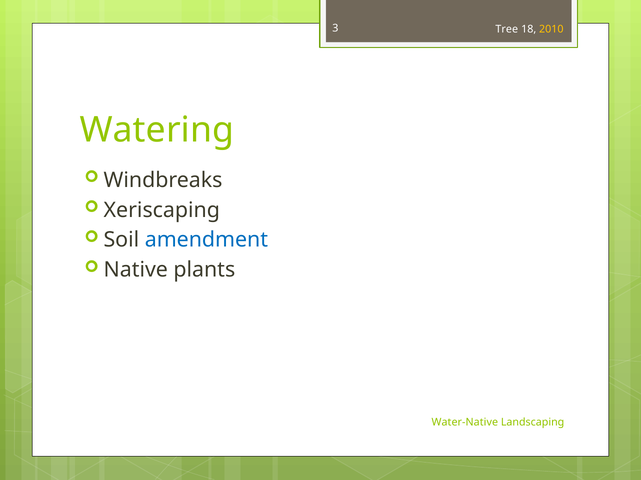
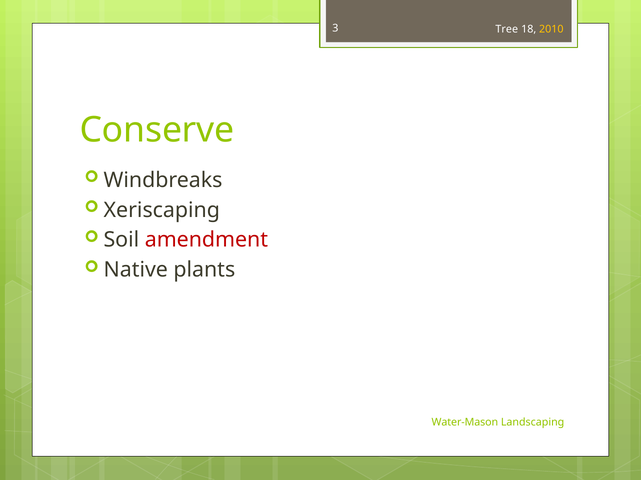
Watering: Watering -> Conserve (157, 130)
amendment colour: blue -> red (206, 240)
Water-Native: Water-Native -> Water-Mason (465, 423)
